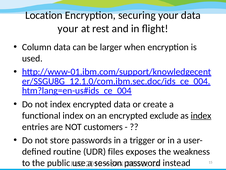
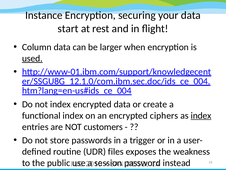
Location: Location -> Instance (44, 15)
your: your -> start (68, 28)
used underline: none -> present (32, 58)
exclude: exclude -> ciphers (164, 115)
